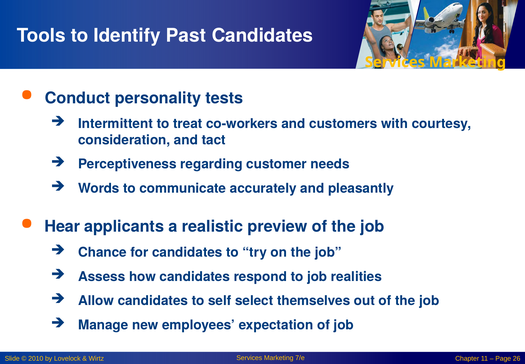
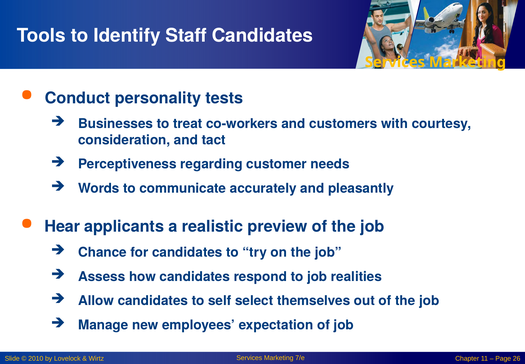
Past: Past -> Staff (186, 36)
Intermittent: Intermittent -> Businesses (116, 124)
